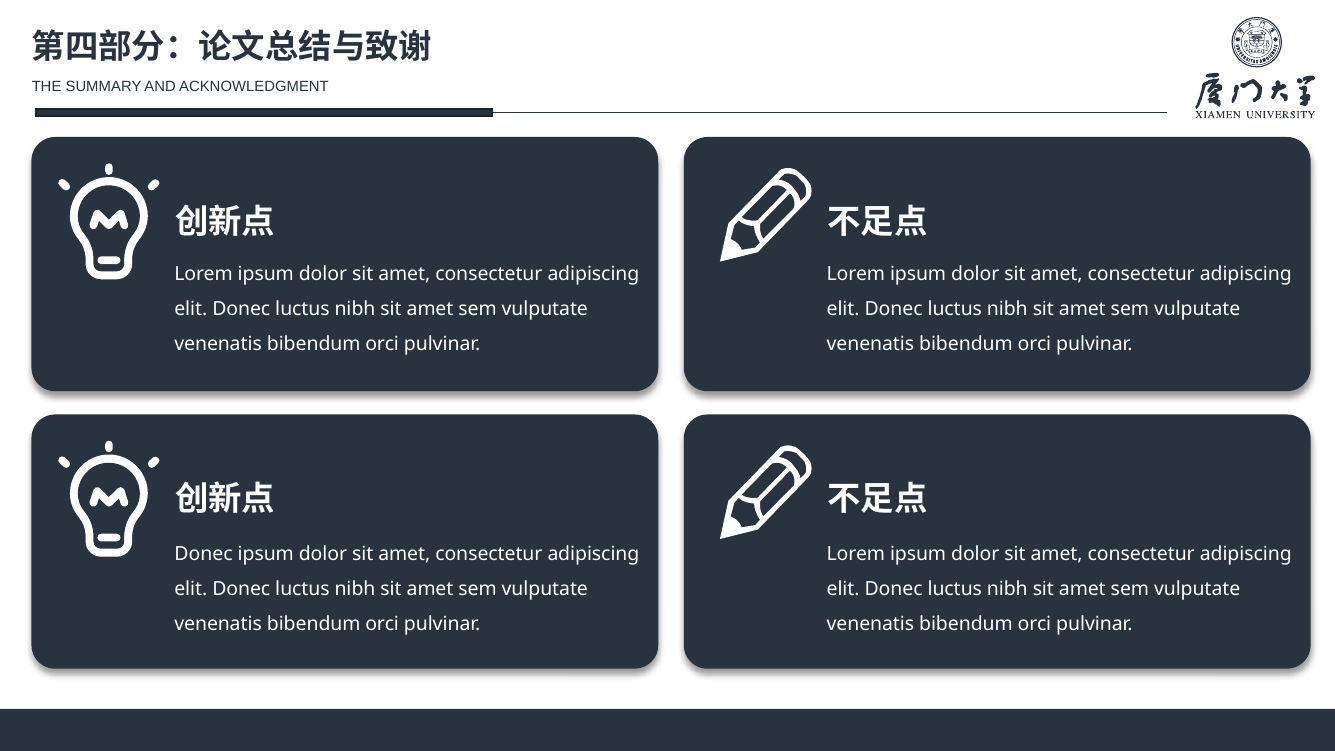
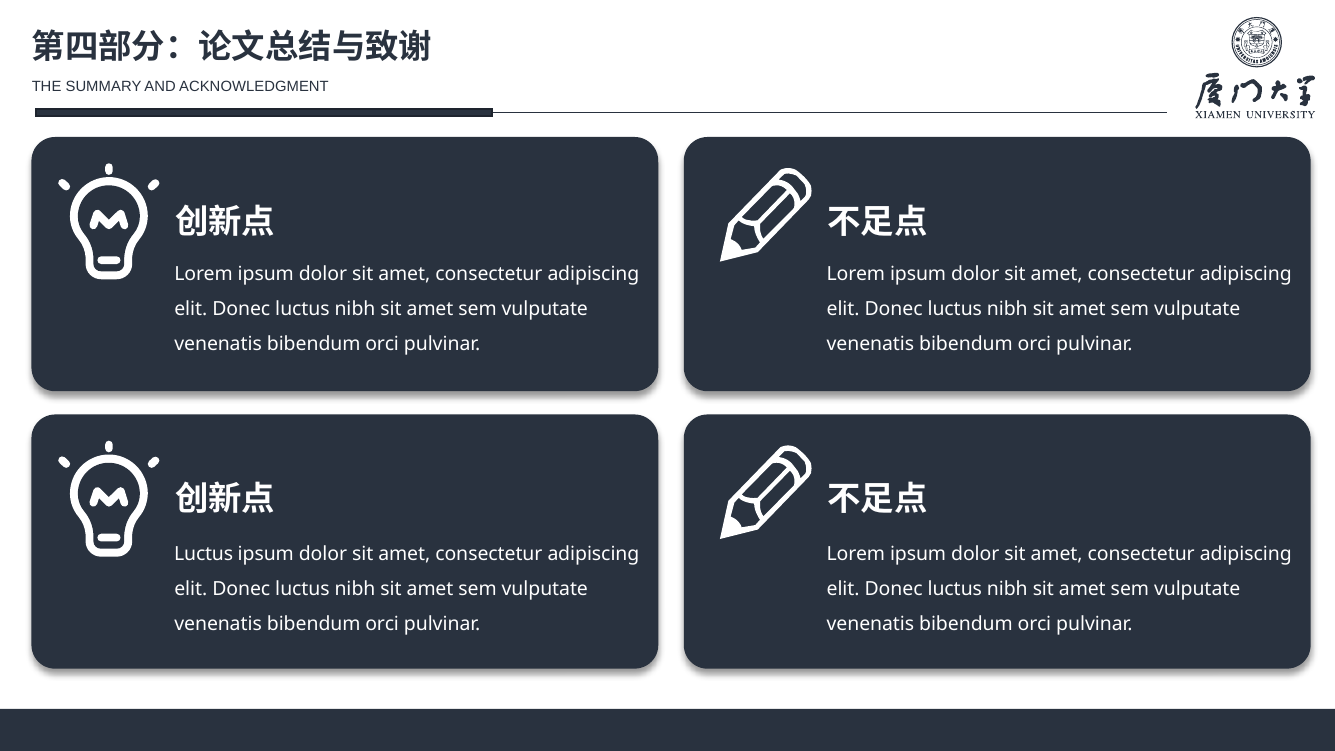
Donec: Donec -> Luctus (204, 554)
